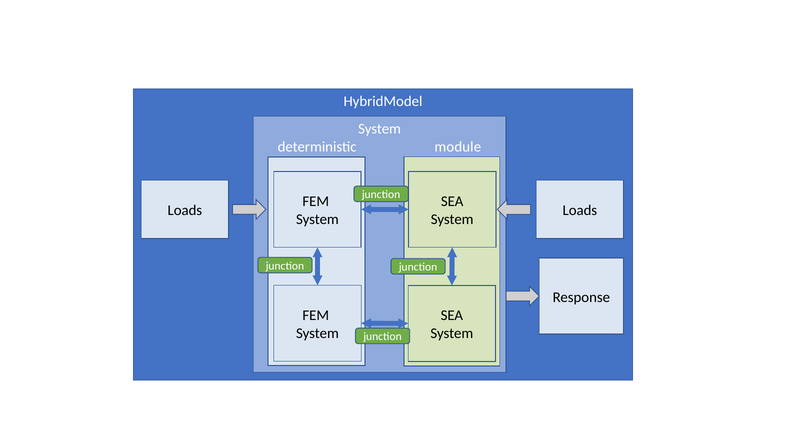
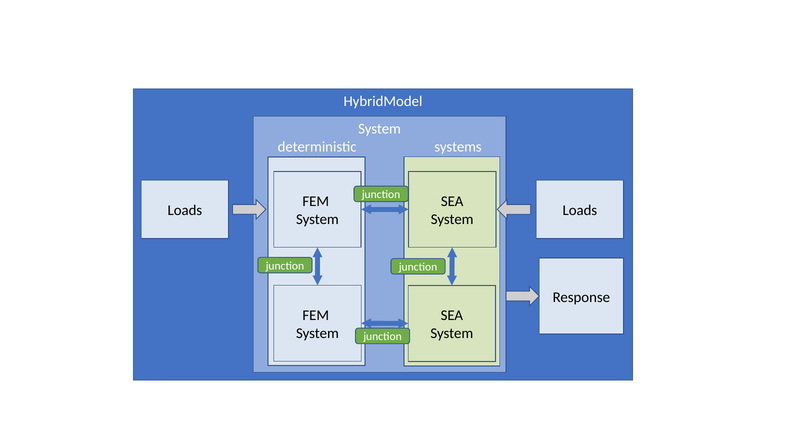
module: module -> systems (458, 147)
